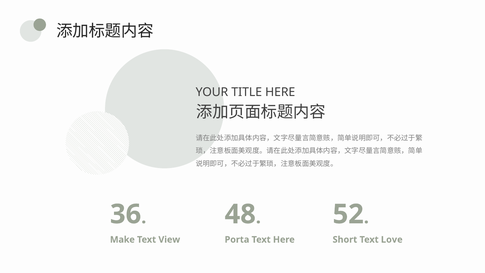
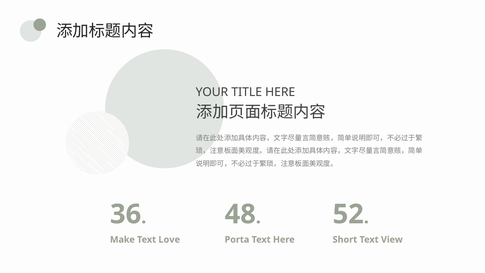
View: View -> Love (169, 239)
Love: Love -> View (392, 239)
